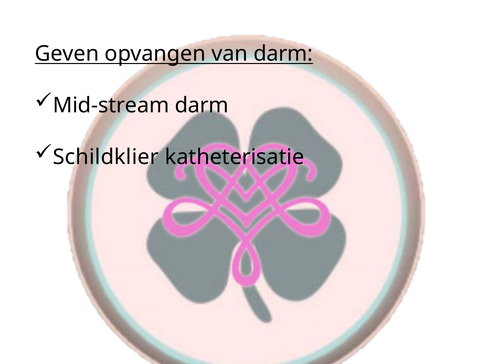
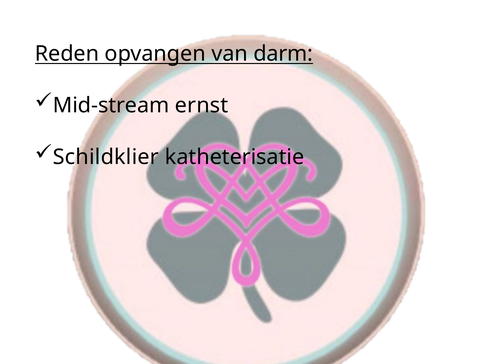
Geven: Geven -> Reden (67, 54)
Mid-stream darm: darm -> ernst (202, 106)
